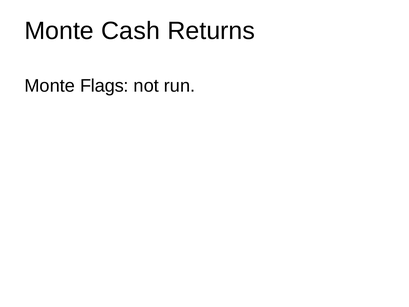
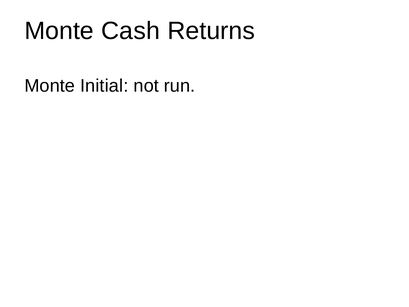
Flags: Flags -> Initial (104, 86)
